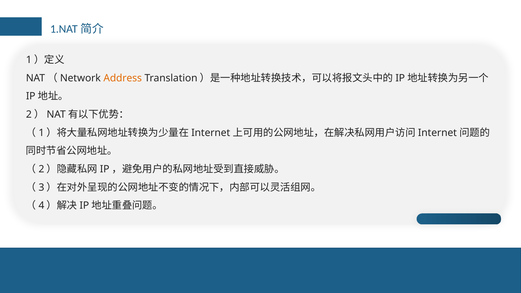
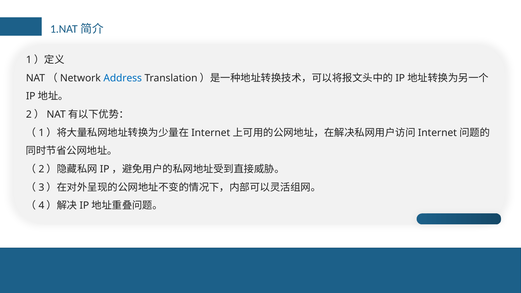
Address colour: orange -> blue (123, 78)
